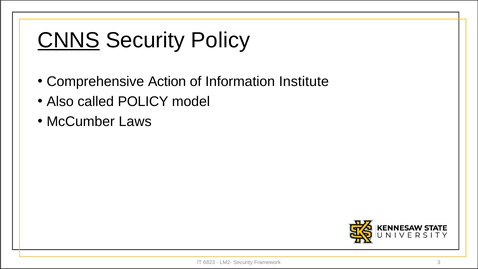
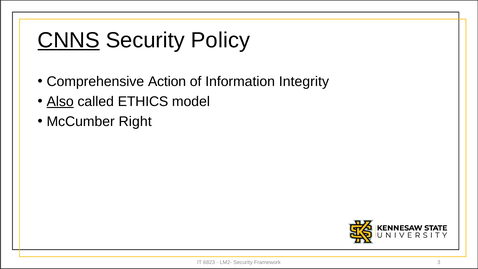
Institute: Institute -> Integrity (304, 81)
Also underline: none -> present (60, 101)
called POLICY: POLICY -> ETHICS (143, 101)
Laws: Laws -> Right (135, 121)
